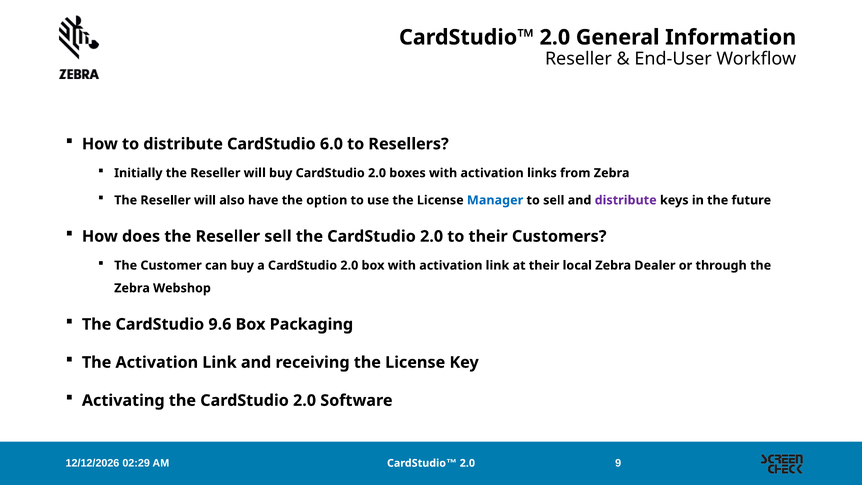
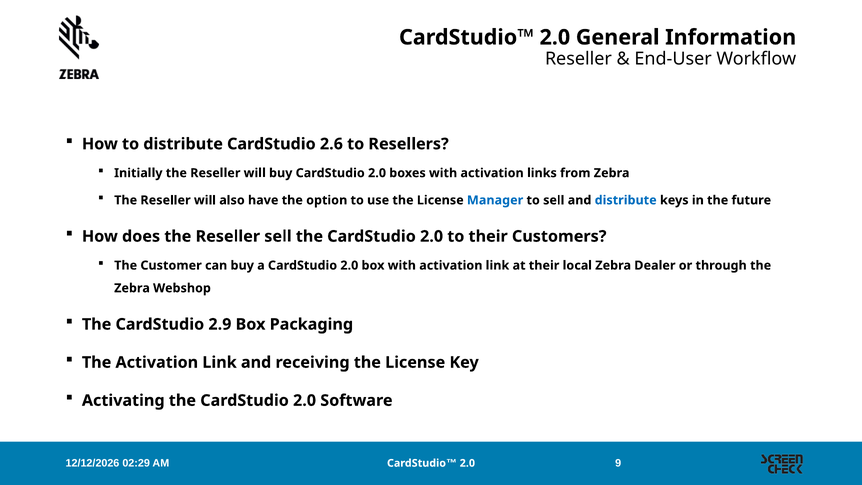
6.0: 6.0 -> 2.6 (331, 144)
distribute colour: purple -> blue (626, 200)
9.6: 9.6 -> 2.9 (220, 324)
